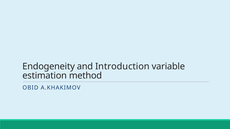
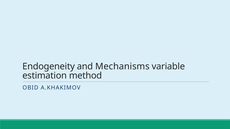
Introduction: Introduction -> Mechanisms (122, 67)
